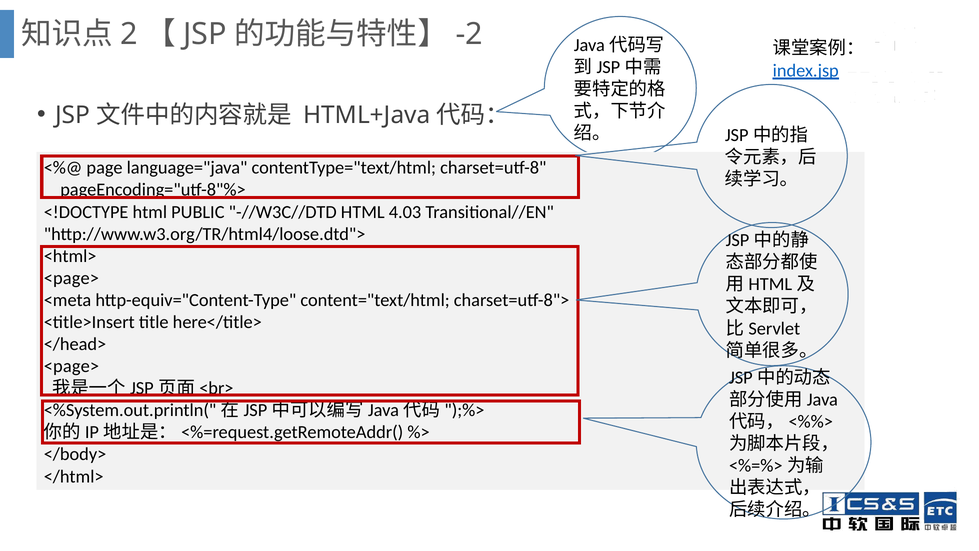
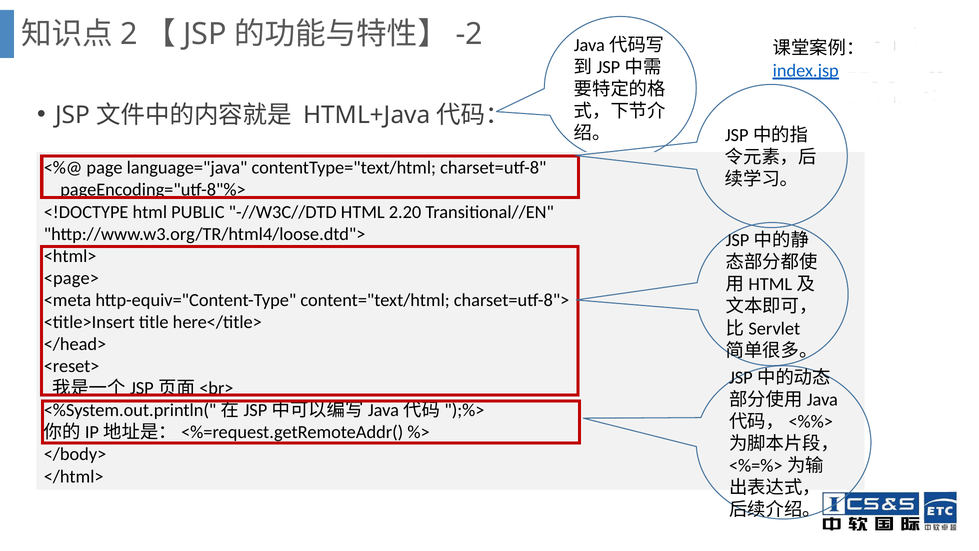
4.03: 4.03 -> 2.20 (405, 212)
<page>: <page> -> <reset> (72, 366)
